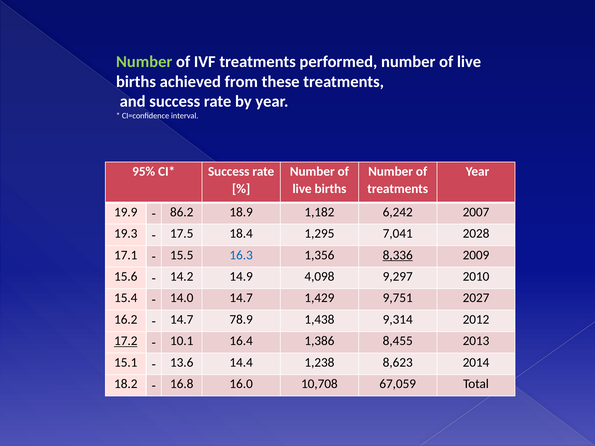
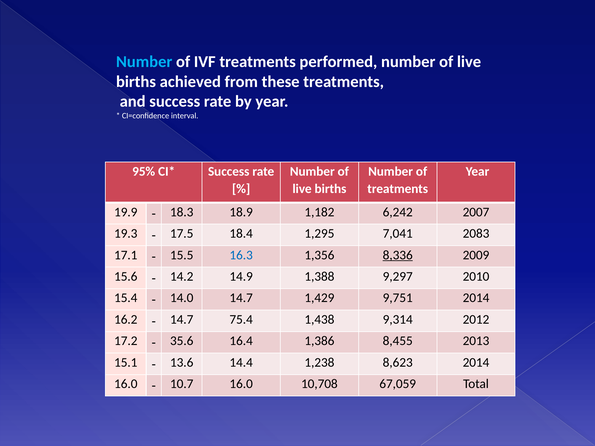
Number colour: light green -> light blue (144, 62)
86.2: 86.2 -> 18.3 (182, 212)
2028: 2028 -> 2083 (476, 234)
4,098: 4,098 -> 1,388 (319, 277)
9,751 2027: 2027 -> 2014 (476, 298)
78.9: 78.9 -> 75.4 (241, 320)
17.2 underline: present -> none (126, 341)
10.1: 10.1 -> 35.6 (182, 341)
18.2: 18.2 -> 16.0 (126, 384)
16.8: 16.8 -> 10.7 (182, 384)
